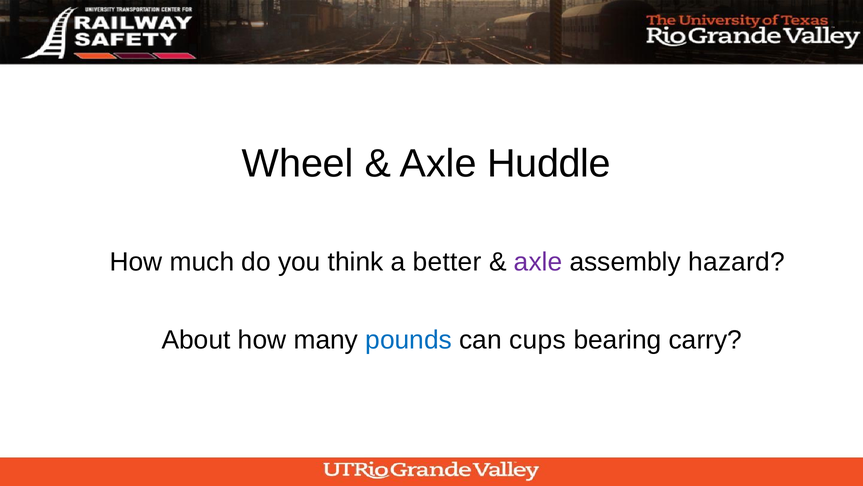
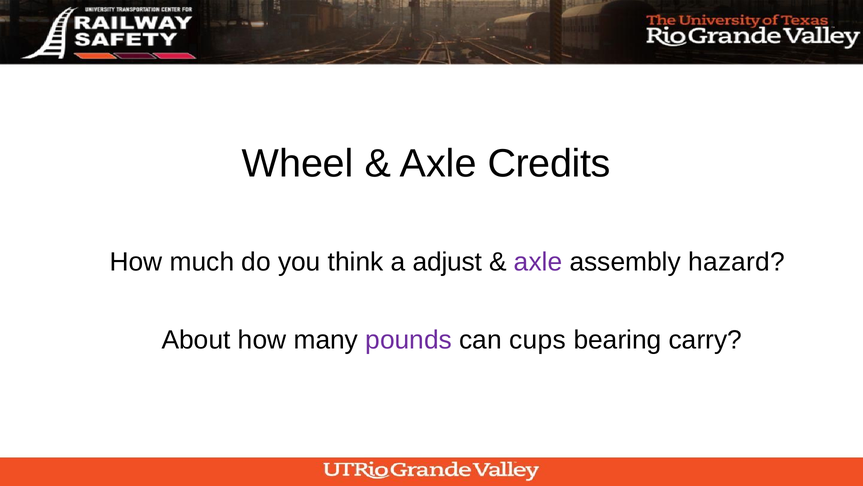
Huddle: Huddle -> Credits (549, 163)
better: better -> adjust (447, 262)
pounds colour: blue -> purple (409, 339)
